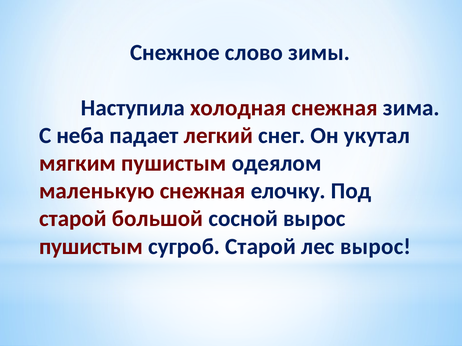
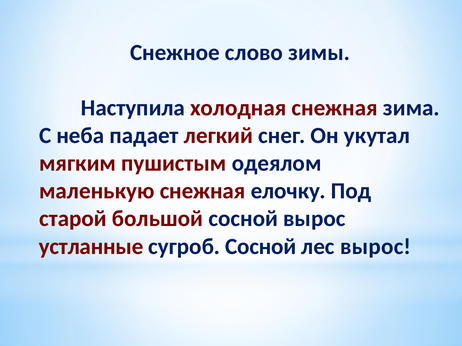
пушистым: пушистым -> устланные (91, 247)
сугроб Старой: Старой -> Сосной (261, 247)
